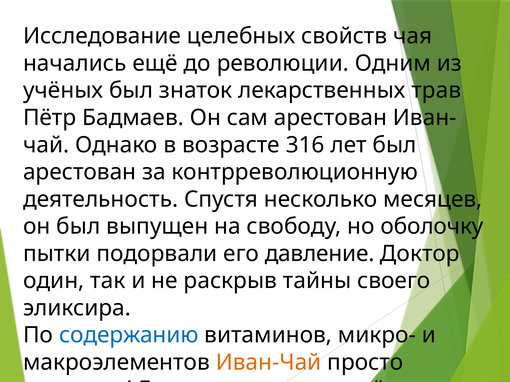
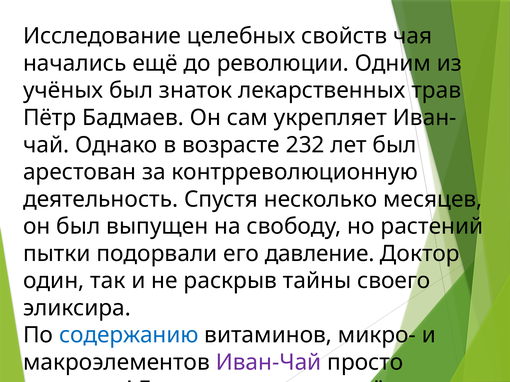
сам арестован: арестован -> укрепляет (330, 118)
316: 316 -> 232 (305, 145)
оболочку: оболочку -> растений (432, 227)
Иван-Чай colour: orange -> purple (269, 363)
